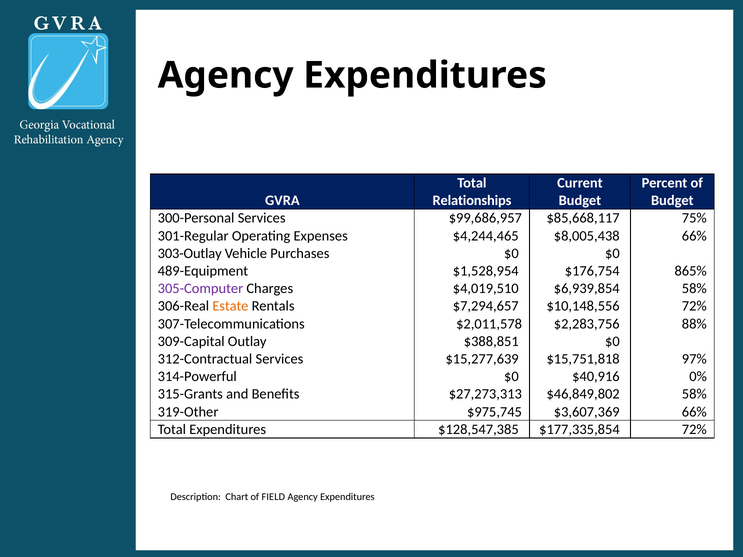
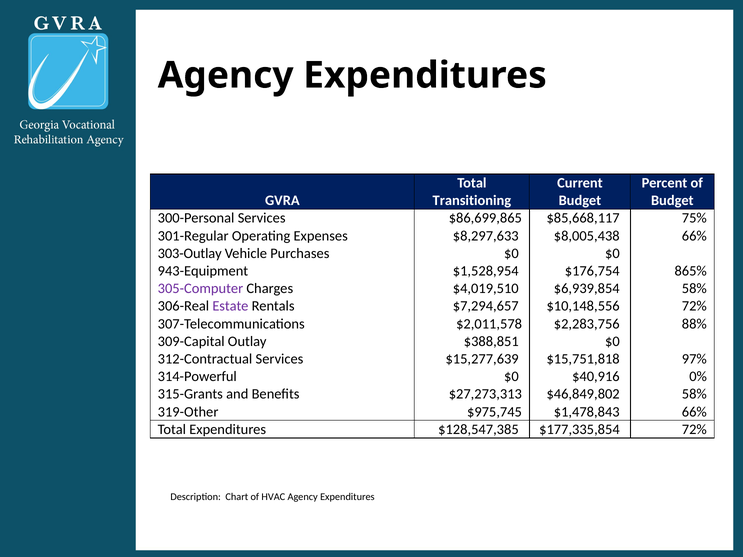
Relationships: Relationships -> Transitioning (472, 201)
$99,686,957: $99,686,957 -> $86,699,865 (485, 218)
$4,244,465: $4,244,465 -> $8,297,633 (486, 236)
489-Equipment: 489-Equipment -> 943-Equipment (203, 271)
Estate colour: orange -> purple (230, 306)
$3,607,369: $3,607,369 -> $1,478,843 (587, 412)
FIELD: FIELD -> HVAC (273, 497)
